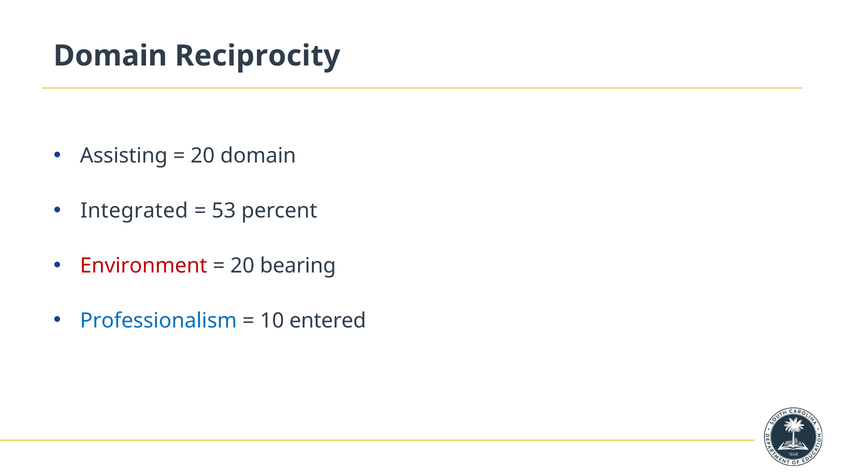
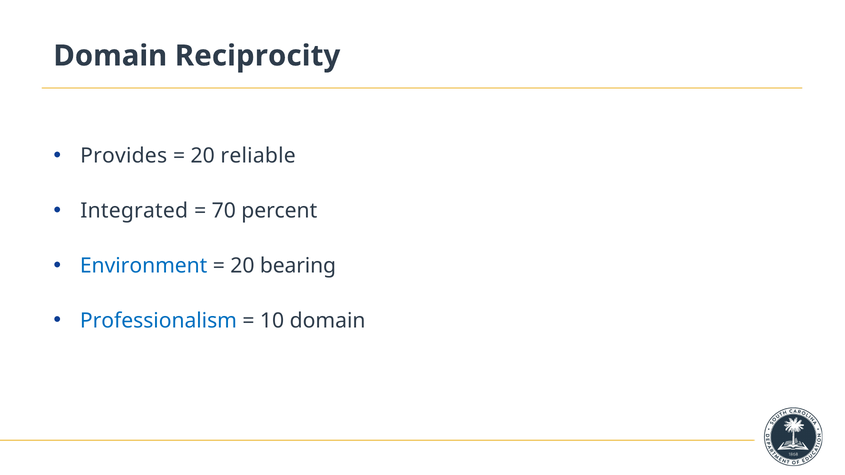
Assisting: Assisting -> Provides (124, 156)
20 domain: domain -> reliable (258, 156)
53: 53 -> 70 (224, 211)
Environment colour: red -> blue (144, 266)
10 entered: entered -> domain (328, 321)
